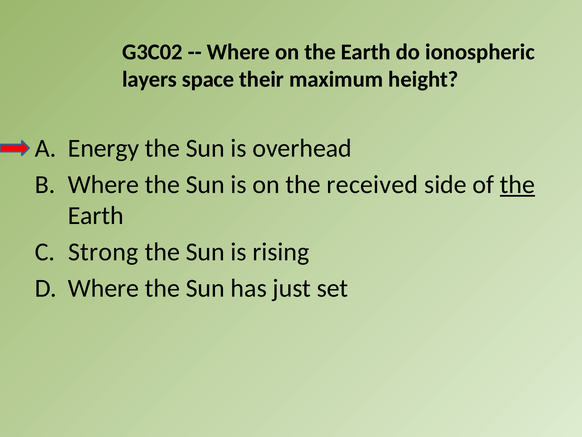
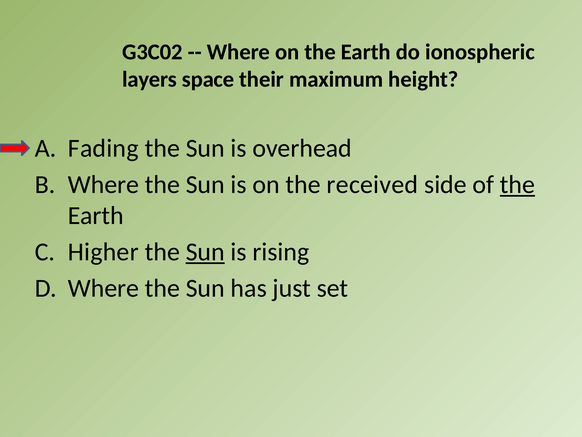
Energy: Energy -> Fading (103, 148)
Strong: Strong -> Higher (103, 252)
Sun underline: none -> present (205, 252)
